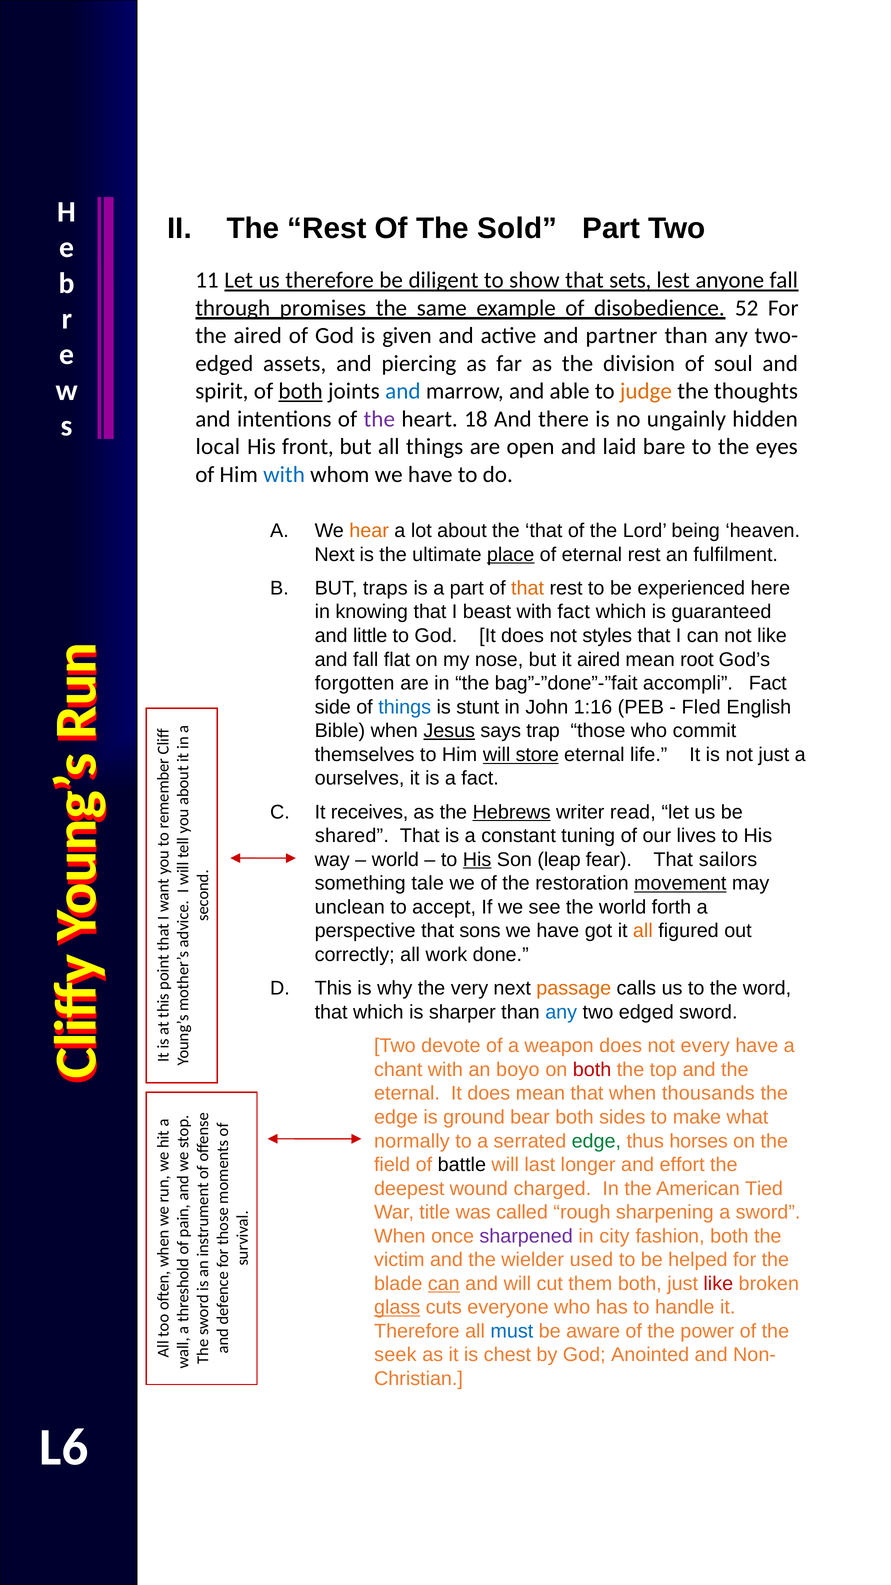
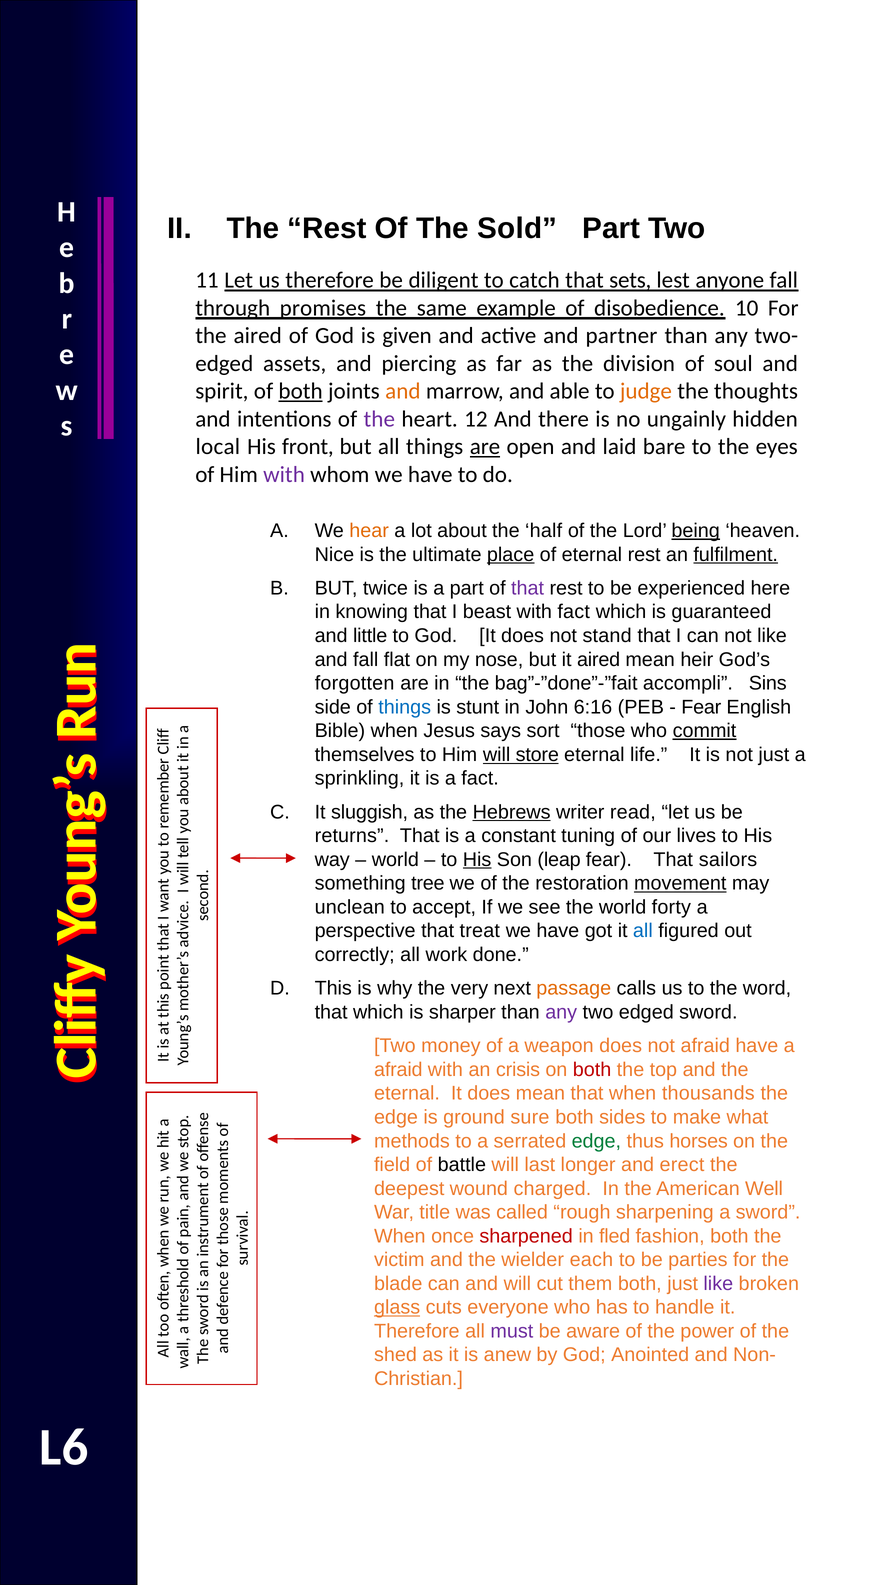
show: show -> catch (534, 280)
52: 52 -> 10 (747, 308)
and colour: blue -> orange (403, 391)
18: 18 -> 12 (476, 419)
are underline: none -> present (485, 447)
with colour: blue -> purple (284, 474)
the that: that -> half (544, 530)
being underline: none -> present (696, 530)
Next: Next -> Nice (334, 554)
fulfilment underline: none -> present (736, 554)
traps: traps -> twice (385, 588)
that colour: orange -> purple (528, 588)
styles: styles -> stand (607, 635)
root: root -> heir (697, 659)
accompli Fact: Fact -> Sins (768, 683)
1:16: 1:16 -> 6:16 (593, 707)
Fled: Fled -> Fear (701, 707)
Jesus underline: present -> none (449, 730)
trap: trap -> sort (543, 730)
commit underline: none -> present (705, 730)
ourselves: ourselves -> sprinkling (359, 778)
receives: receives -> sluggish (370, 812)
shared: shared -> returns (352, 835)
tale: tale -> tree (428, 883)
forth: forth -> forty (671, 907)
sons: sons -> treat (480, 930)
all colour: orange -> blue (643, 930)
any colour: blue -> purple (561, 1012)
devote: devote -> money (451, 1045)
not every: every -> afraid (705, 1045)
chant: chant -> afraid (398, 1069)
boyo: boyo -> crisis (518, 1069)
bear: bear -> sure (530, 1117)
normally: normally -> methods (412, 1140)
effort: effort -> erect (682, 1164)
Tied: Tied -> Well (764, 1188)
sharpened colour: purple -> red (526, 1235)
city: city -> fled (615, 1235)
used: used -> each (591, 1259)
helped: helped -> parties (698, 1259)
can underline: present -> none (444, 1283)
like colour: red -> purple (718, 1283)
must colour: blue -> purple (512, 1330)
seek: seek -> shed (396, 1354)
chest: chest -> anew (507, 1354)
